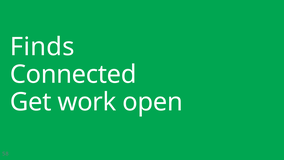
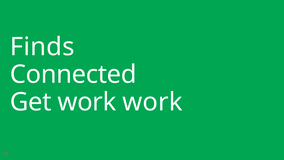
work open: open -> work (152, 102)
